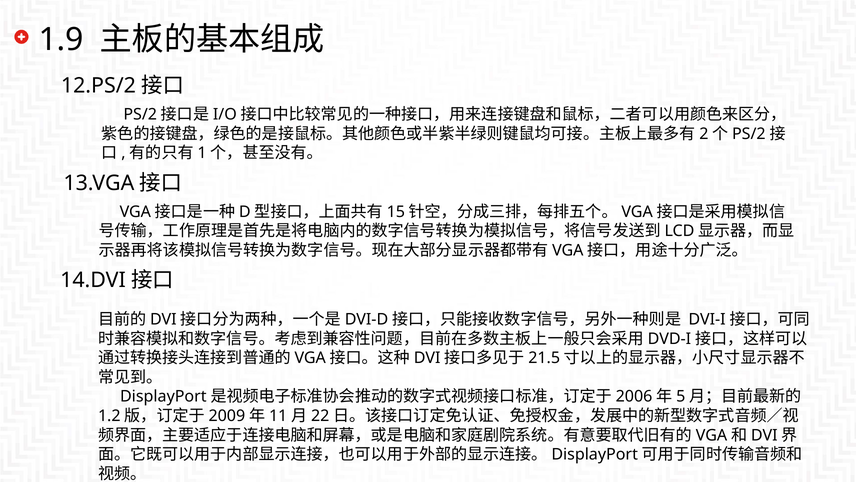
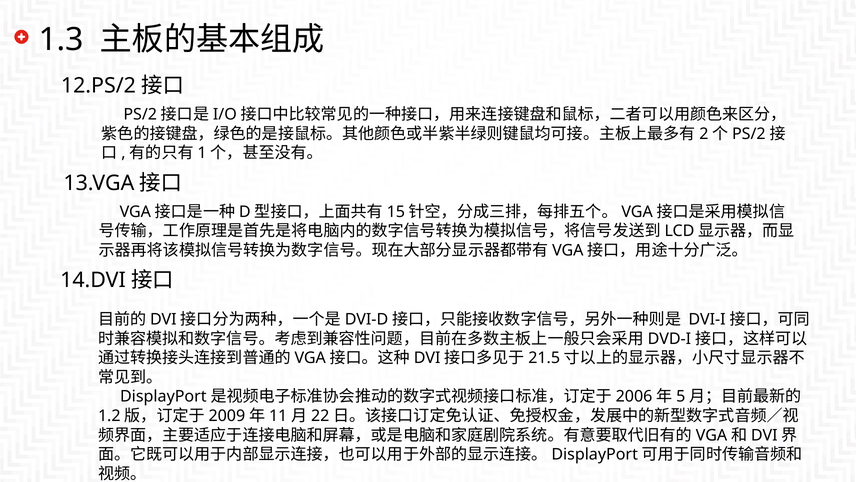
1.9: 1.9 -> 1.3 (61, 40)
